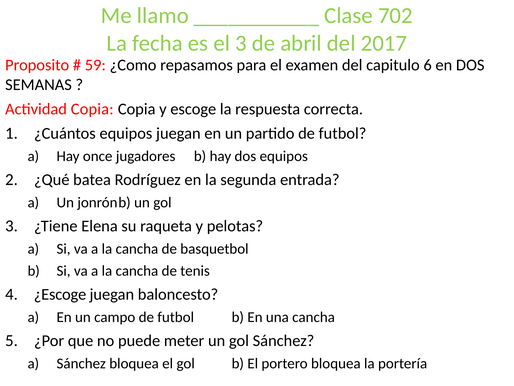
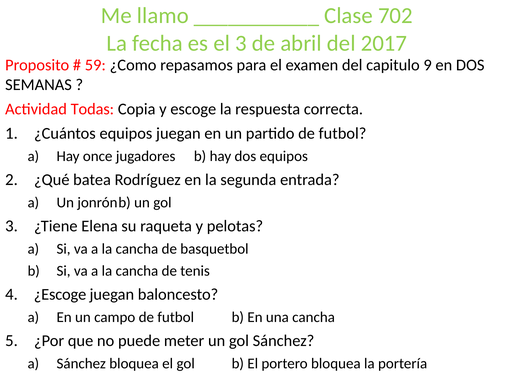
6: 6 -> 9 (428, 65)
Actividad Copia: Copia -> Todas (92, 109)
